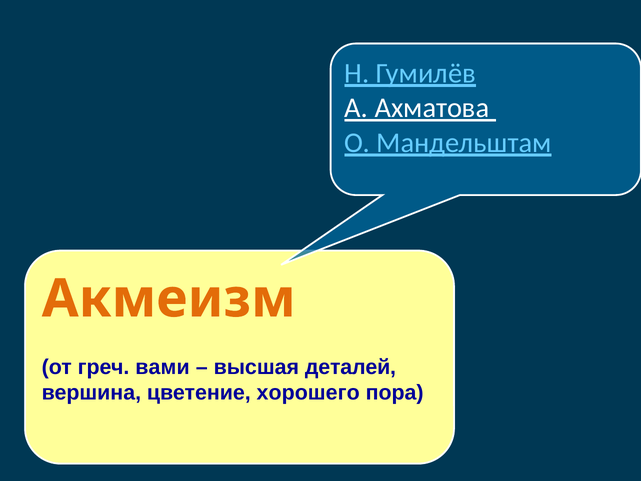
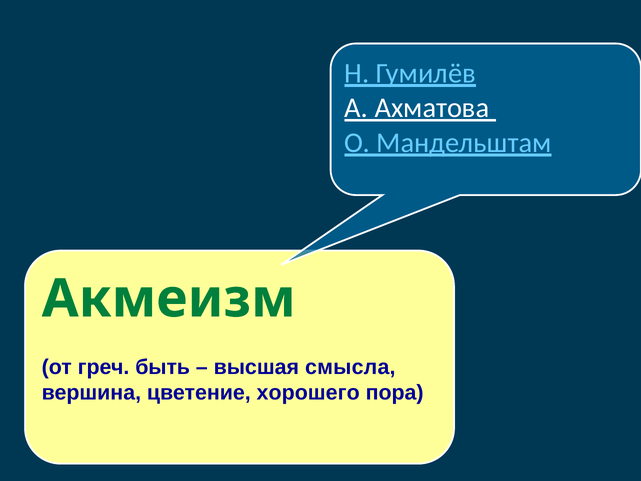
Акмеизм colour: orange -> green (169, 299)
вами: вами -> быть (163, 367)
деталей: деталей -> смысла (350, 367)
